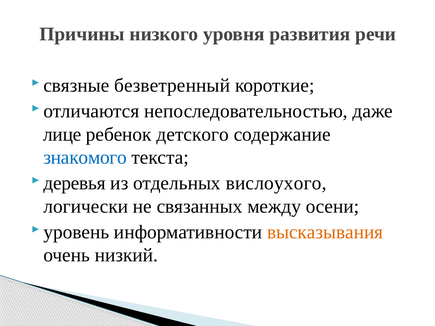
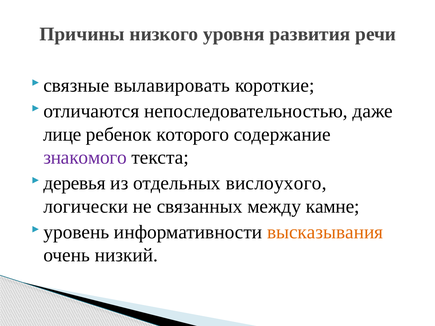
безветренный: безветренный -> вылавировать (172, 86)
детского: детского -> которого (193, 134)
знакомого colour: blue -> purple (85, 158)
осени: осени -> камне (333, 207)
